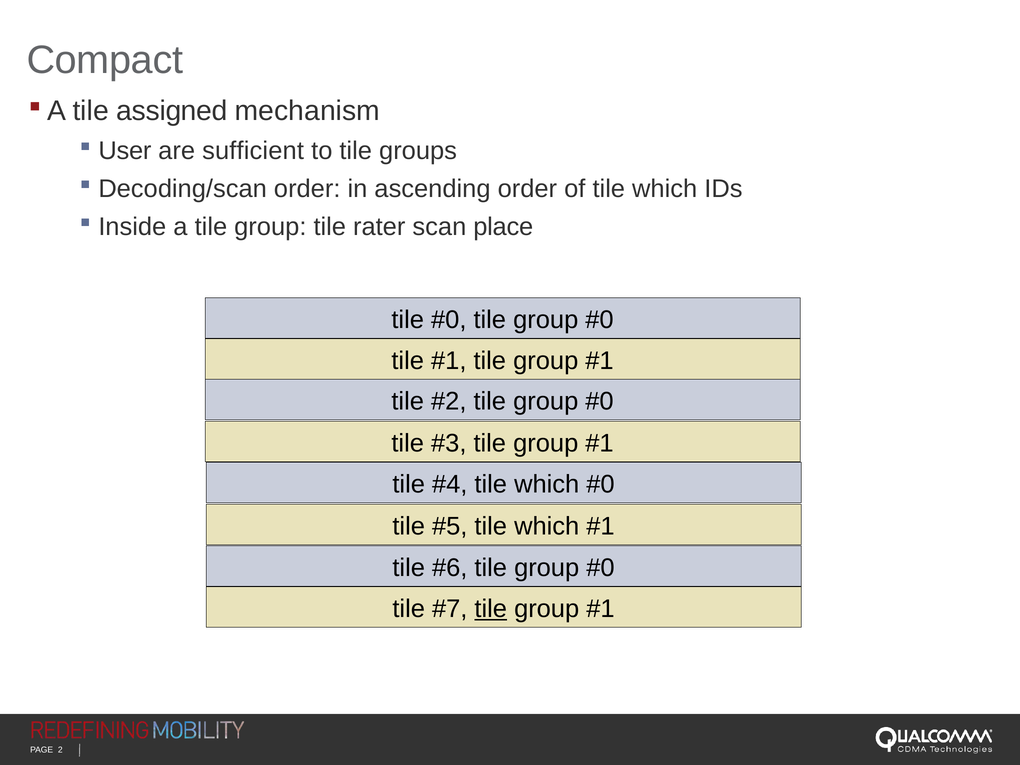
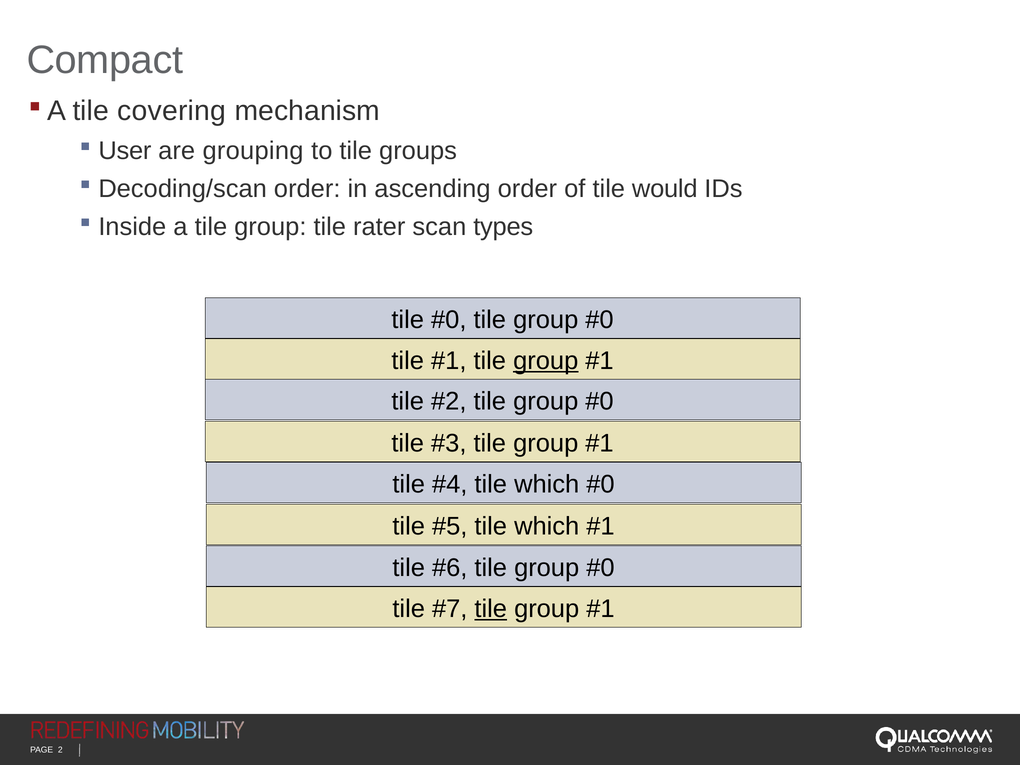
assigned: assigned -> covering (172, 111)
sufficient: sufficient -> grouping (253, 151)
of tile which: which -> would (665, 189)
place: place -> types (503, 227)
group underline: none -> present (546, 361)
